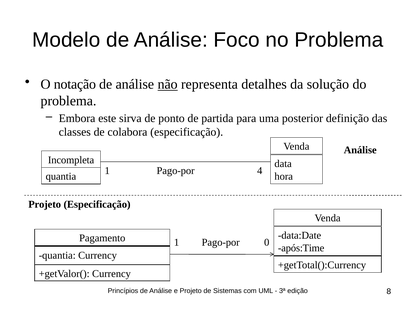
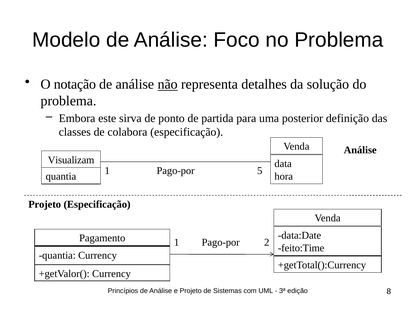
Incompleta: Incompleta -> Visualizam (71, 160)
4: 4 -> 5 (260, 171)
0: 0 -> 2 (267, 242)
após:Time: após:Time -> feito:Time (301, 248)
